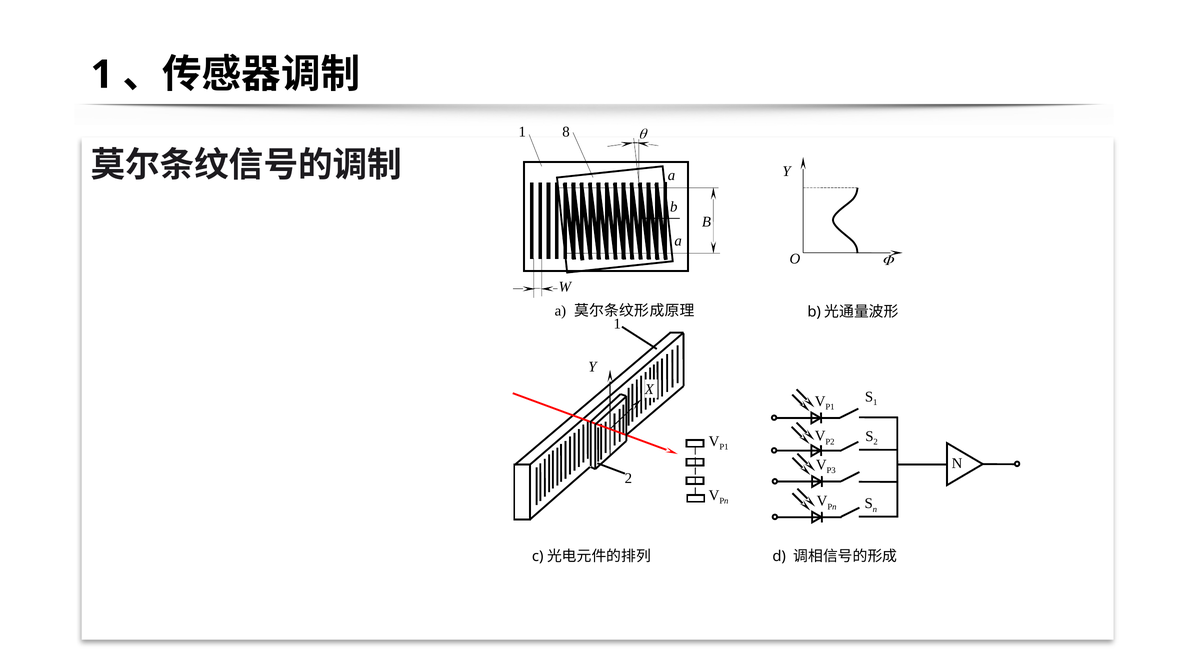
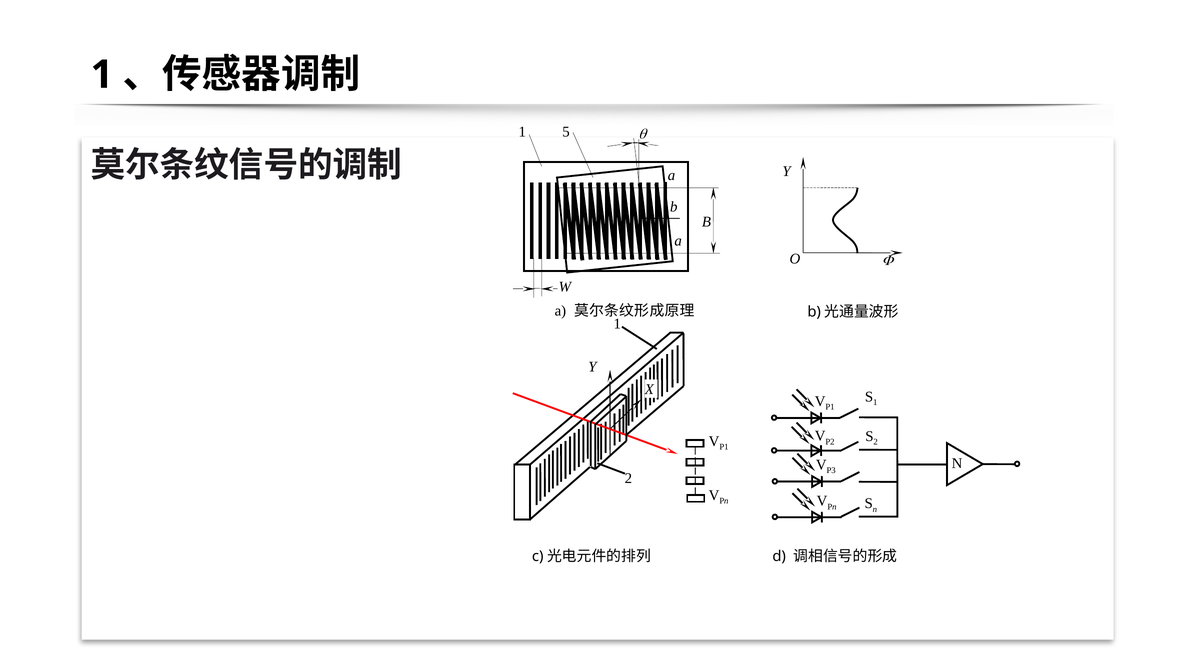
8: 8 -> 5 (566, 132)
